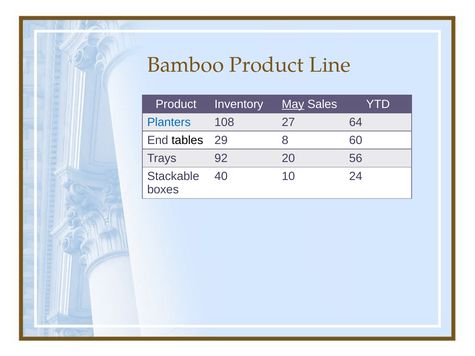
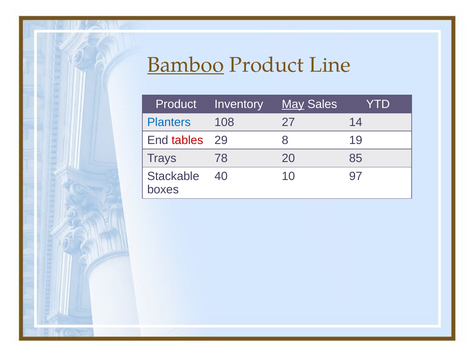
Bamboo underline: none -> present (186, 65)
64: 64 -> 14 (356, 122)
tables colour: black -> red (187, 140)
60: 60 -> 19 (356, 140)
92: 92 -> 78 (221, 158)
56: 56 -> 85 (356, 158)
24: 24 -> 97 (356, 176)
